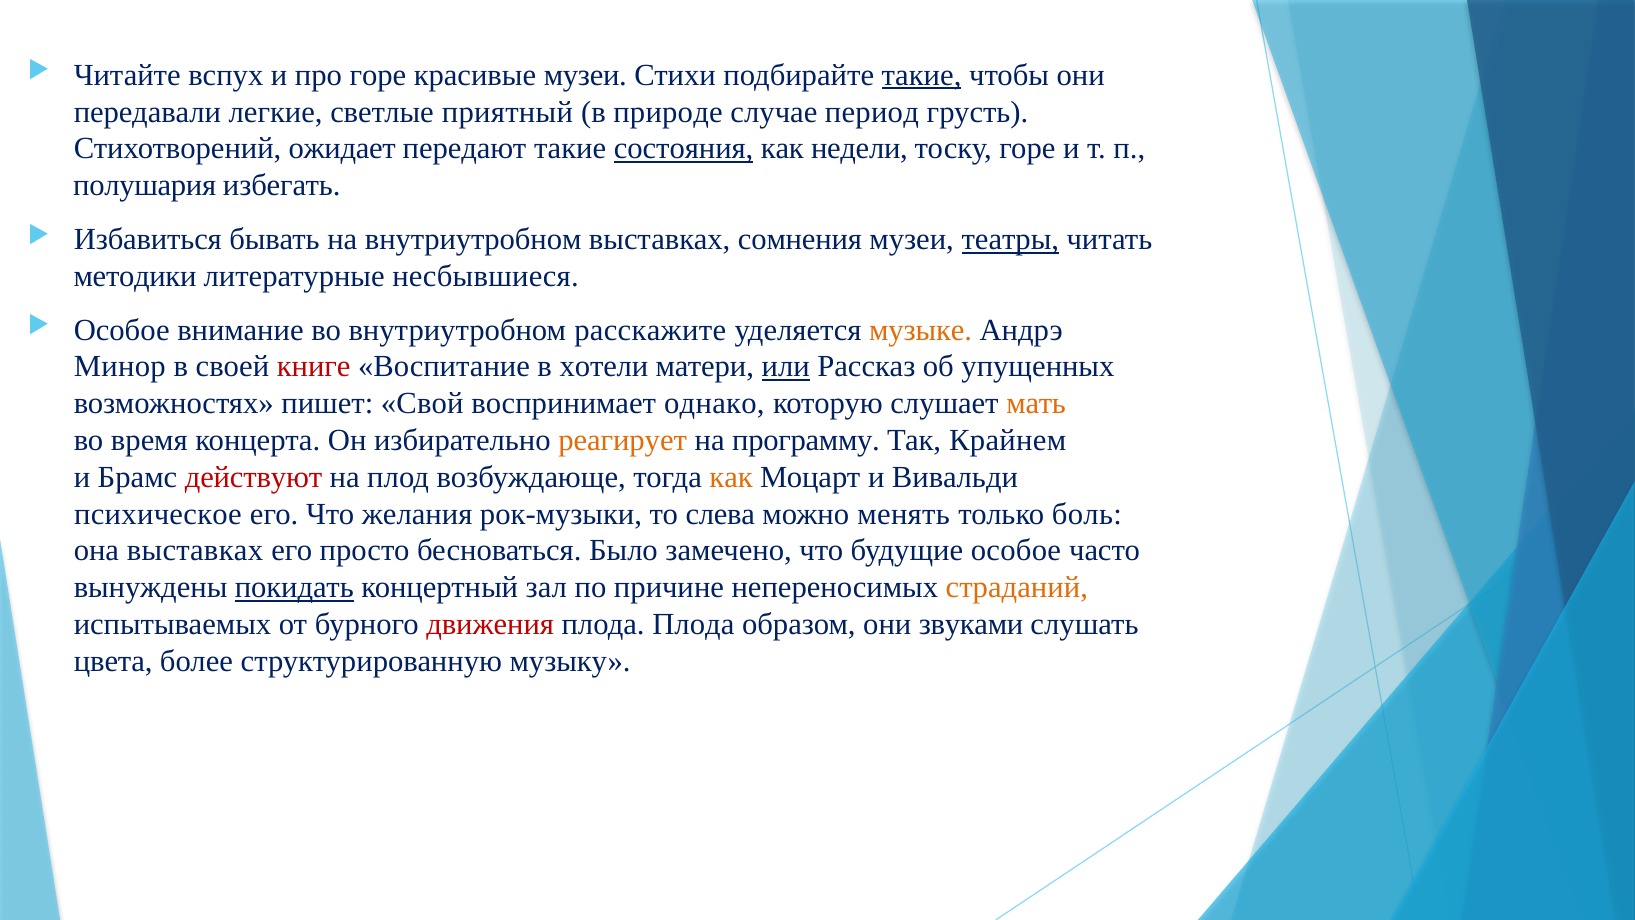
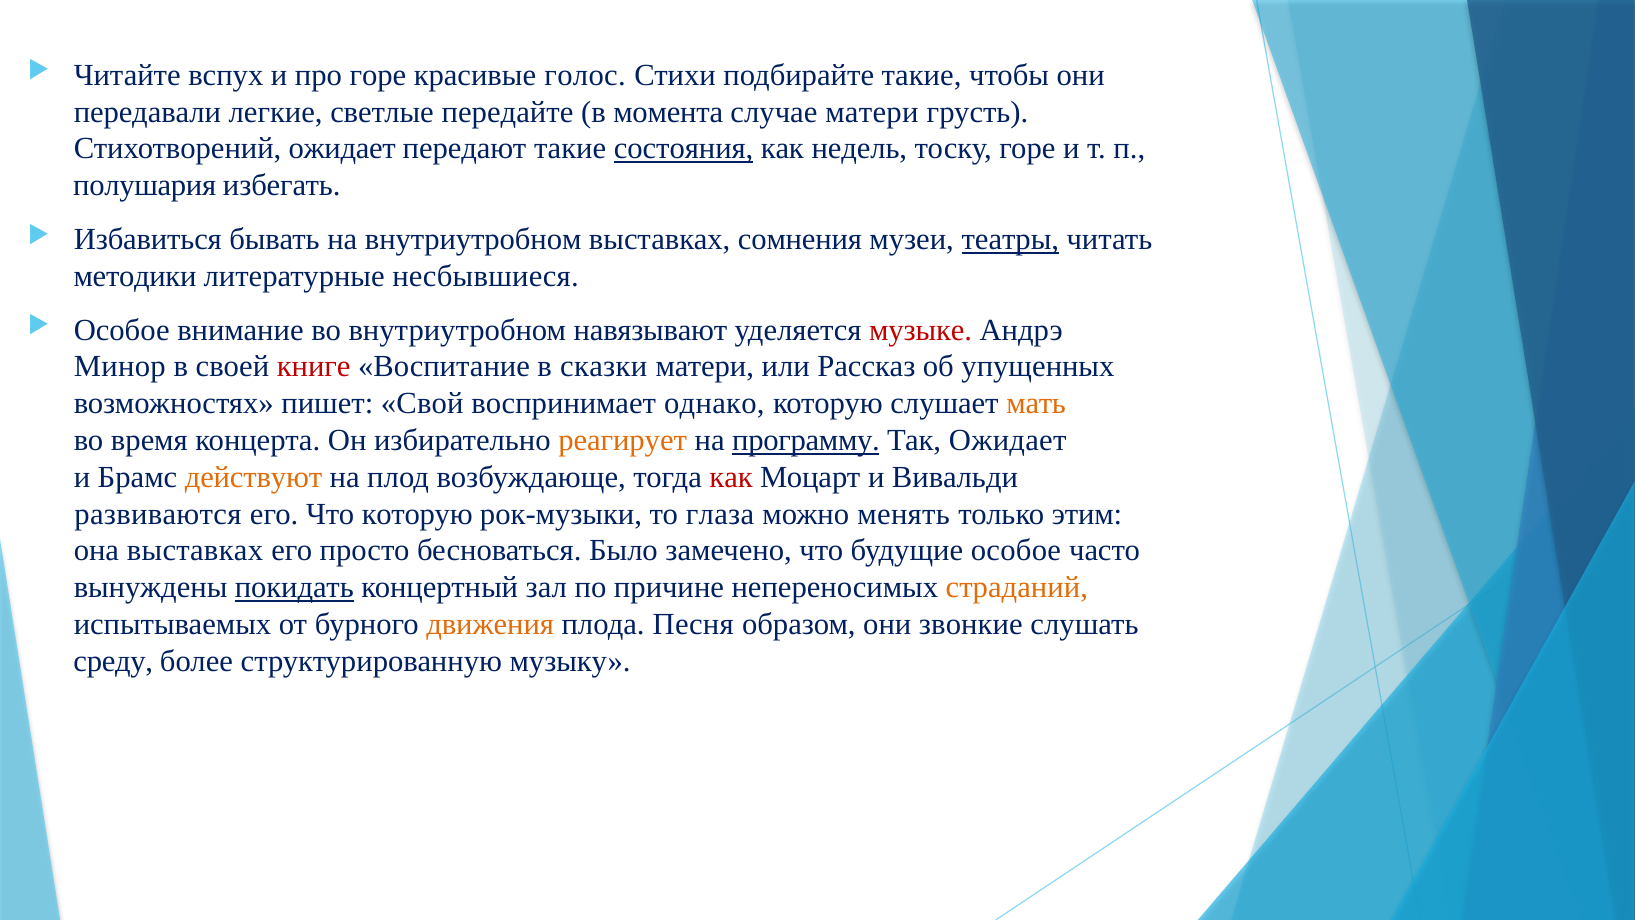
красивые музеи: музеи -> голос (585, 75)
такие underline: present -> none (922, 75)
приятный: приятный -> передайте (508, 112)
природе: природе -> момента (668, 112)
случае период: период -> матери (872, 112)
недели: недели -> недель (859, 149)
расскажите: расскажите -> навязывают (650, 330)
музыке colour: orange -> red (921, 330)
хотели: хотели -> сказки (604, 367)
или underline: present -> none (786, 367)
программу underline: none -> present (806, 440)
Так Крайнем: Крайнем -> Ожидает (1008, 440)
действуют colour: red -> orange (254, 477)
как colour: orange -> red (731, 477)
психическое: психическое -> развиваются (158, 514)
Что желания: желания -> которую (417, 514)
слева: слева -> глаза (720, 514)
боль: боль -> этим (1087, 514)
движения colour: red -> orange (490, 624)
плода Плода: Плода -> Песня (693, 624)
звуками: звуками -> звонкие (971, 624)
цвета: цвета -> среду (113, 661)
